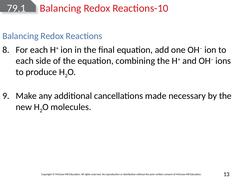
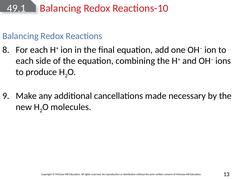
79.1: 79.1 -> 49.1 (16, 8)
